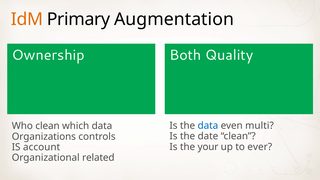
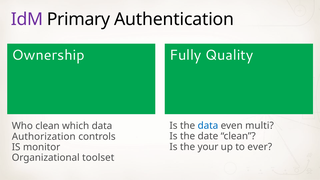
IdM colour: orange -> purple (27, 19)
Augmentation: Augmentation -> Authentication (174, 19)
Both: Both -> Fully (185, 55)
Organizations: Organizations -> Authorization (44, 137)
account: account -> monitor (42, 147)
related: related -> toolset (98, 158)
